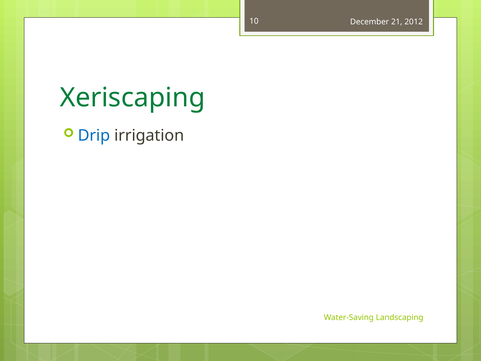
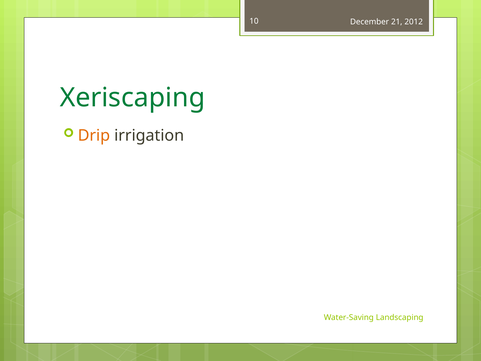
Drip colour: blue -> orange (94, 135)
